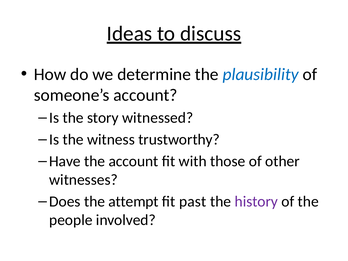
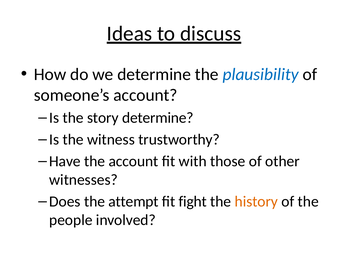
story witnessed: witnessed -> determine (158, 118)
past: past -> fight (193, 201)
history colour: purple -> orange (256, 201)
